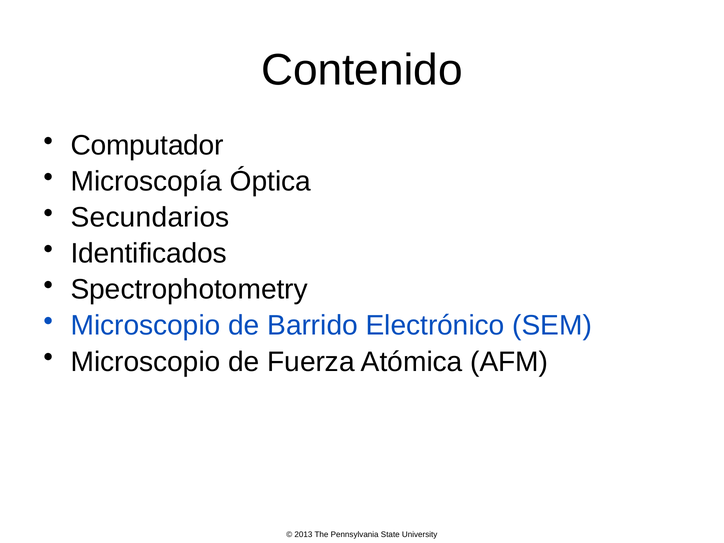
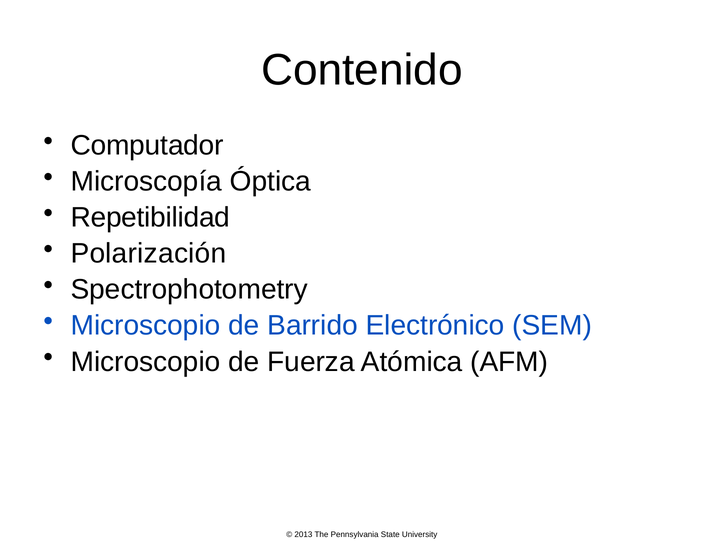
Secundarios: Secundarios -> Repetibilidad (150, 217)
Identificados: Identificados -> Polarización (149, 254)
